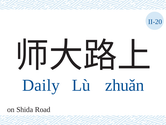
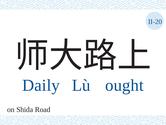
zhuǎn: zhuǎn -> ought (124, 85)
